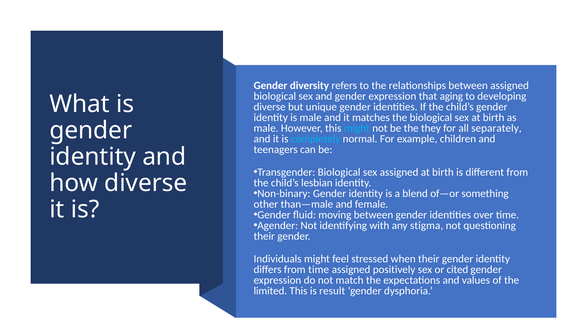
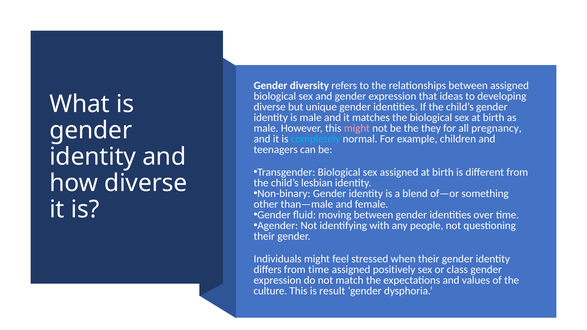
aging: aging -> ideas (451, 96)
might colour: light blue -> pink (357, 128)
separately: separately -> pregnancy (496, 128)
stigma: stigma -> people (427, 226)
cited: cited -> class (457, 270)
limited: limited -> culture (270, 291)
